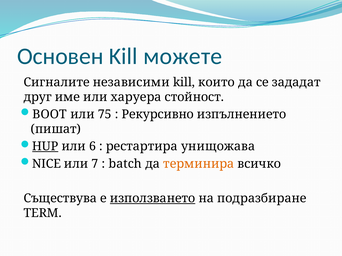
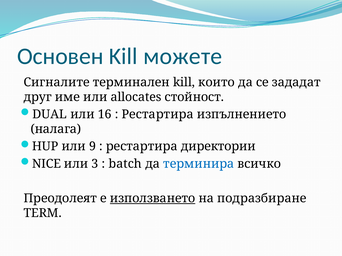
независими: независими -> терминален (131, 82)
харуера: харуера -> allocates (136, 97)
BOOT: BOOT -> DUAL (50, 115)
75: 75 -> 16 (105, 115)
Рекурсивно: Рекурсивно -> Рестартира (158, 115)
пишат: пишат -> налага (56, 129)
HUP underline: present -> none (45, 147)
6: 6 -> 9 (92, 147)
унищожава: унищожава -> директории (218, 147)
7: 7 -> 3 (95, 164)
терминира colour: orange -> blue (199, 164)
Съществува: Съществува -> Преодолеят (60, 199)
